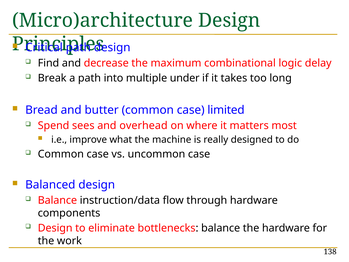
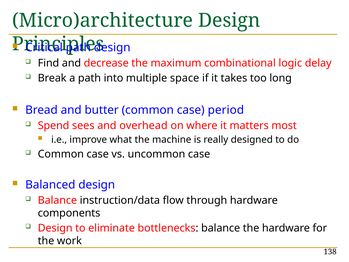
under: under -> space (185, 78)
limited: limited -> period (226, 110)
